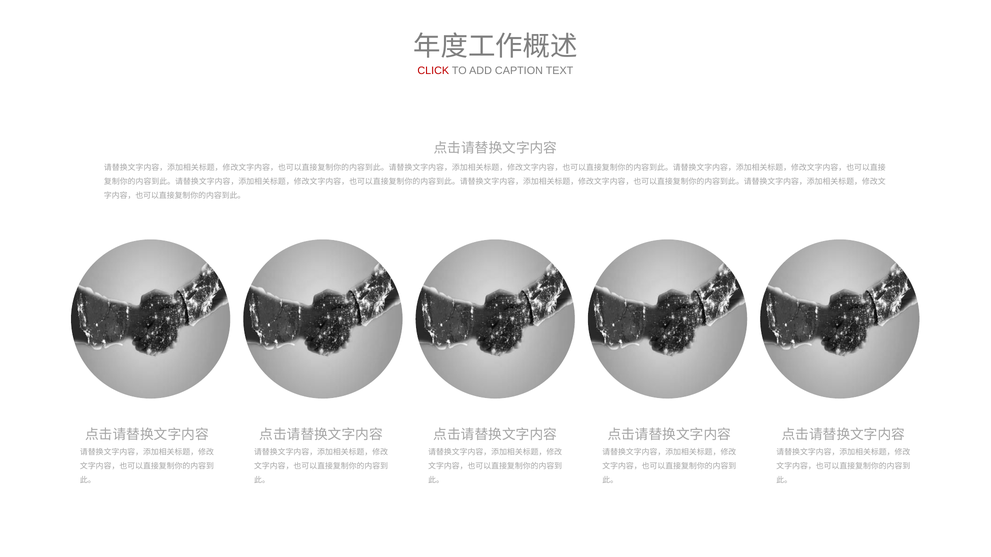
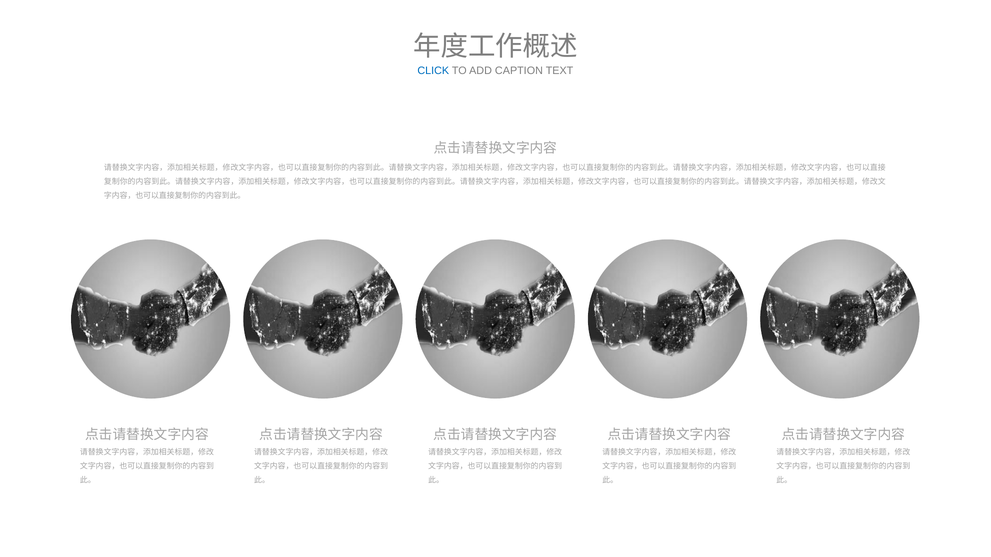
CLICK colour: red -> blue (433, 71)
